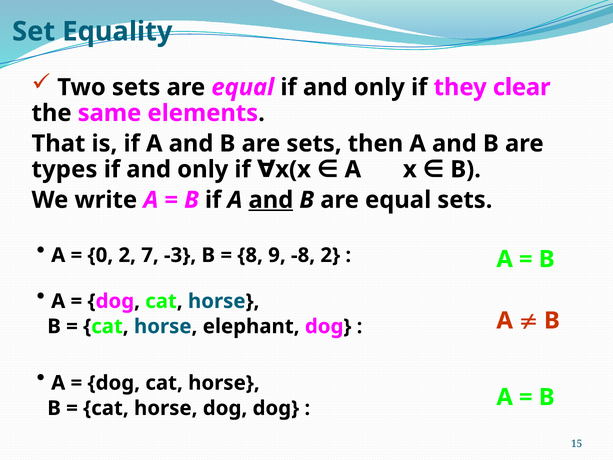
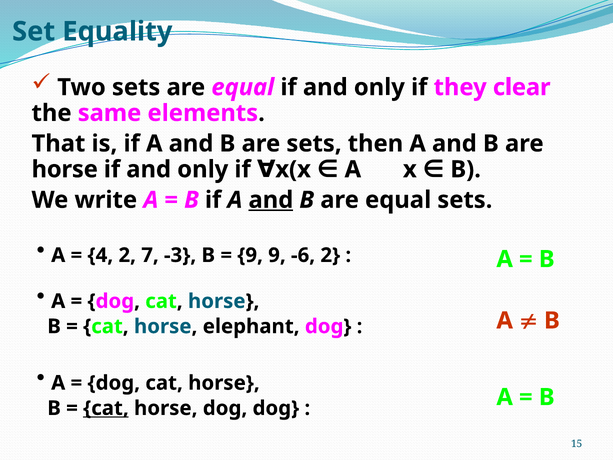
types: types -> horse (65, 169)
0: 0 -> 4 (100, 255)
8: 8 -> 9 (250, 255)
-8: -8 -> -6 (303, 255)
cat underline: none -> present (106, 408)
